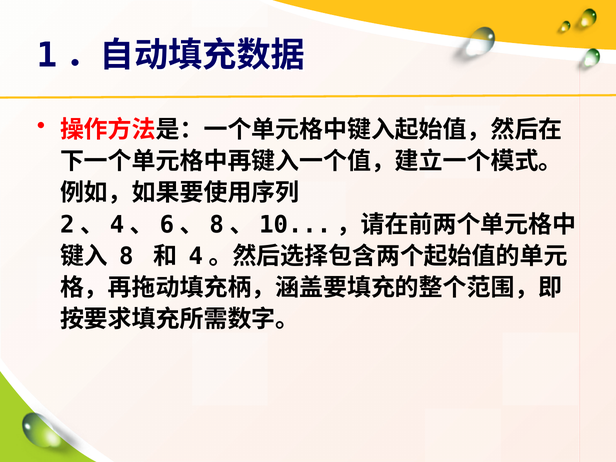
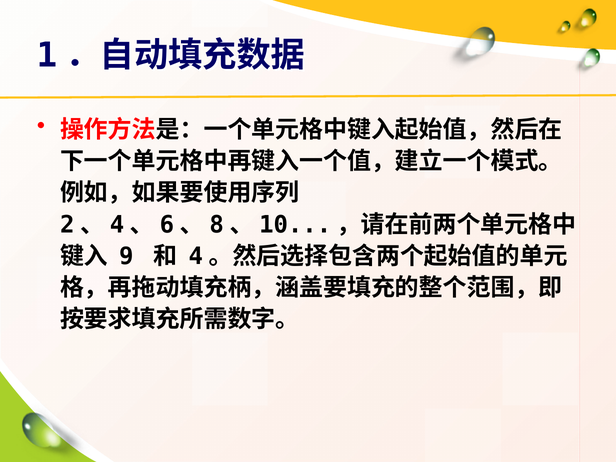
8: 8 -> 9 (126, 256)
